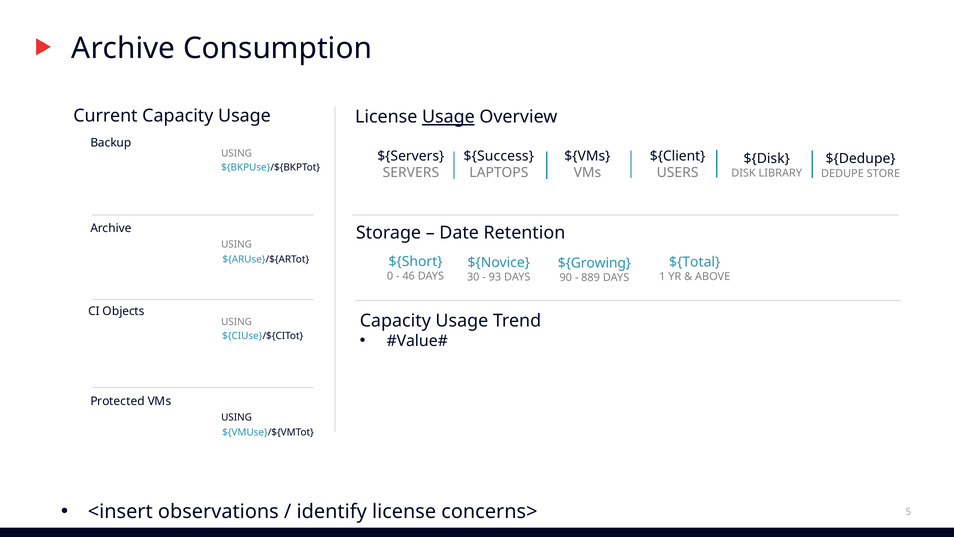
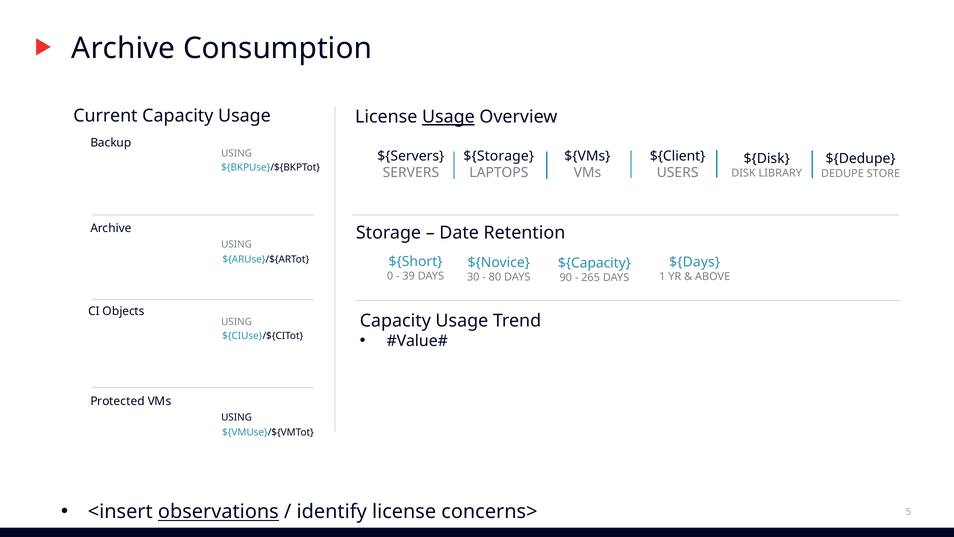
${Success: ${Success -> ${Storage (499, 156)
${Total: ${Total -> ${Days (695, 262)
${Growing: ${Growing -> ${Capacity (594, 263)
46: 46 -> 39 (409, 276)
93: 93 -> 80 (495, 277)
889: 889 -> 265 (591, 278)
observations underline: none -> present (218, 512)
